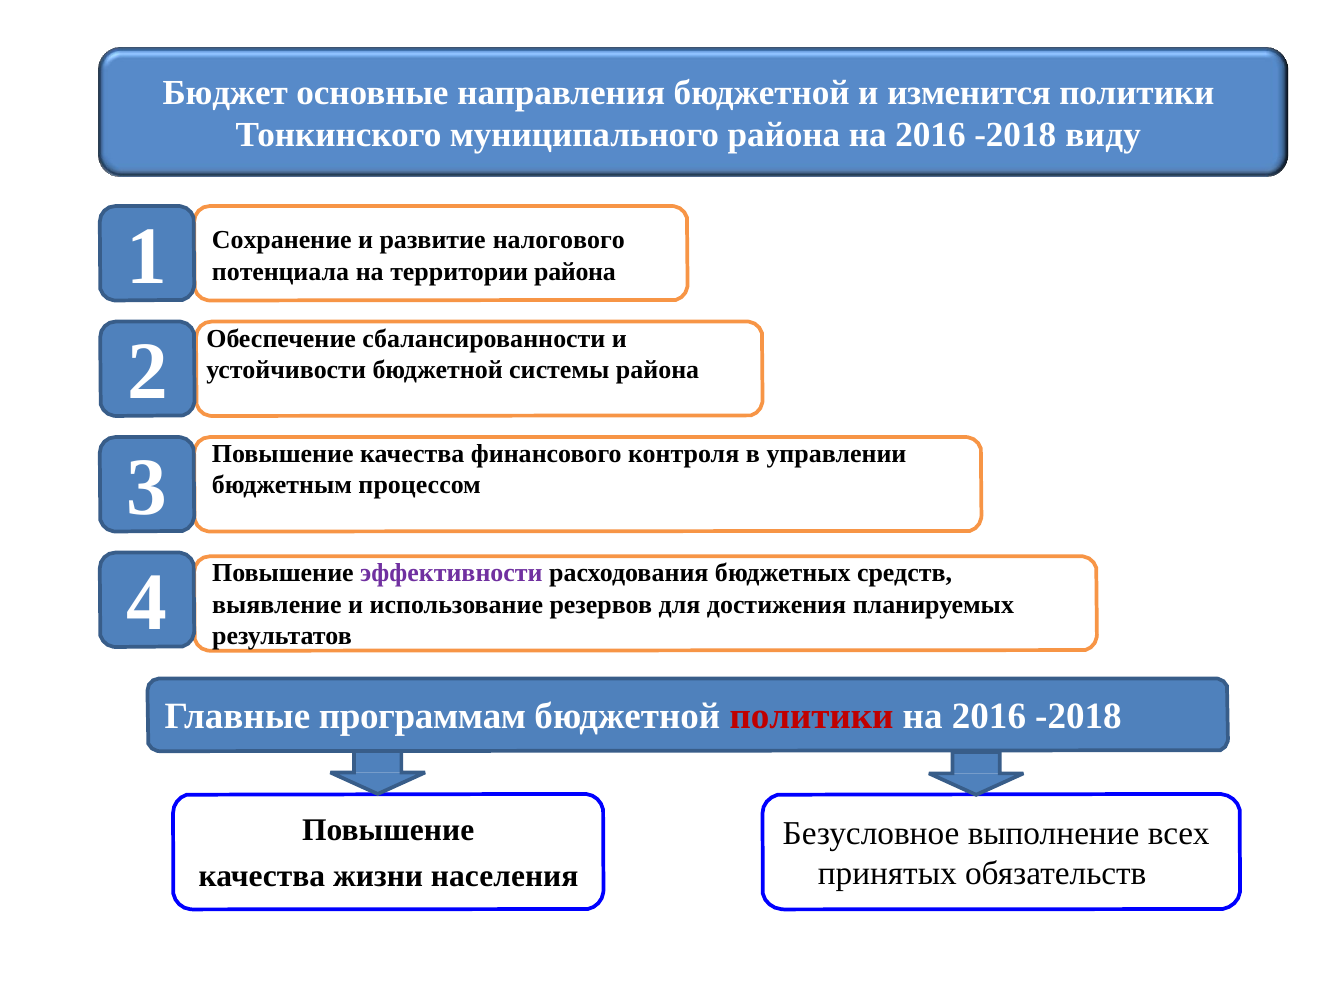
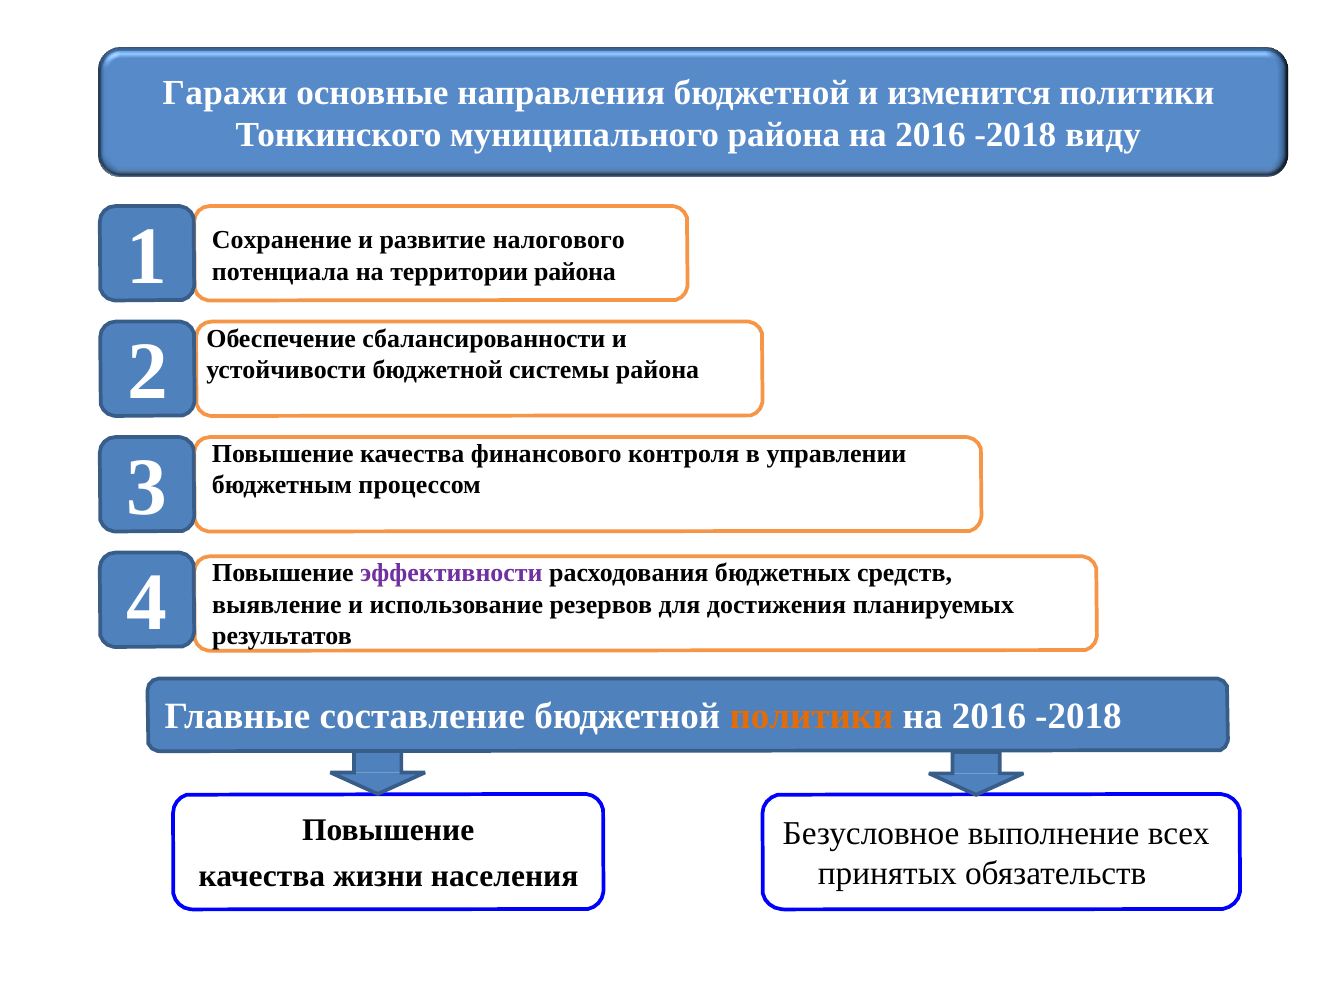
Бюджет: Бюджет -> Гаражи (225, 93)
программам: программам -> составление (422, 716)
политики colour: red -> orange (812, 716)
